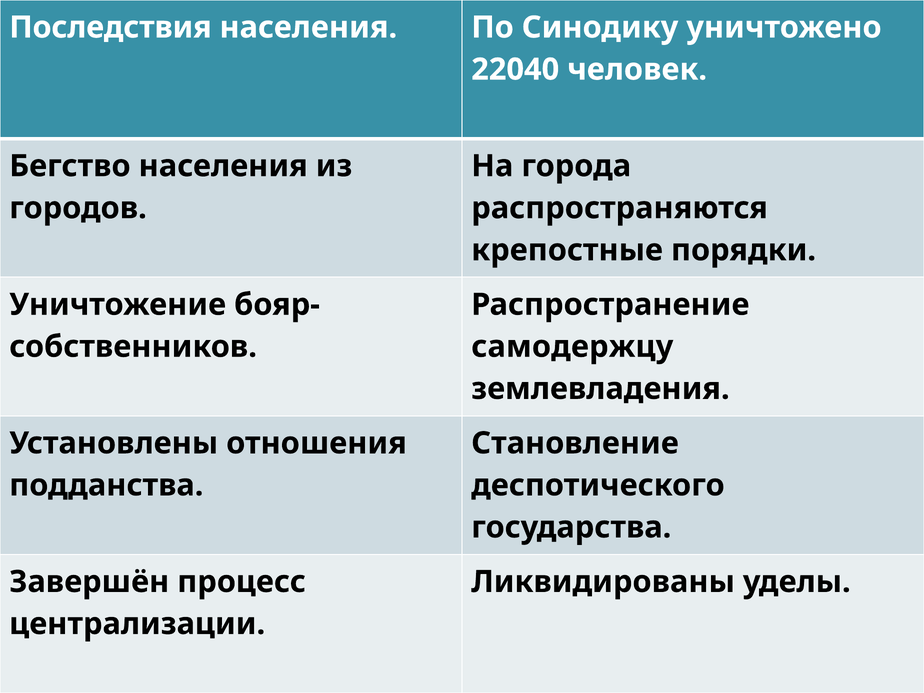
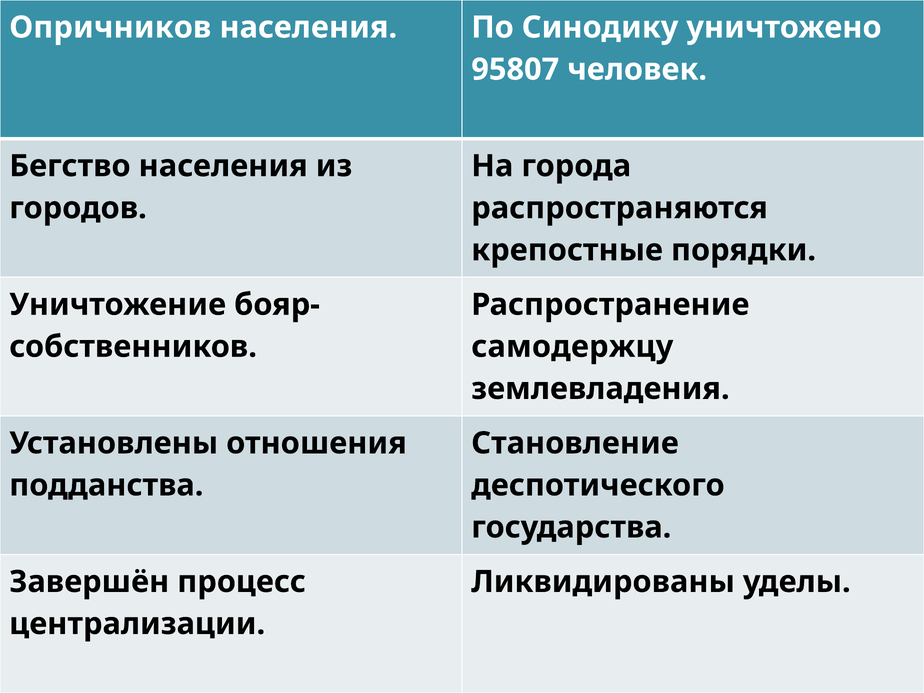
Последствия: Последствия -> Опричников (110, 27)
22040: 22040 -> 95807 (515, 69)
